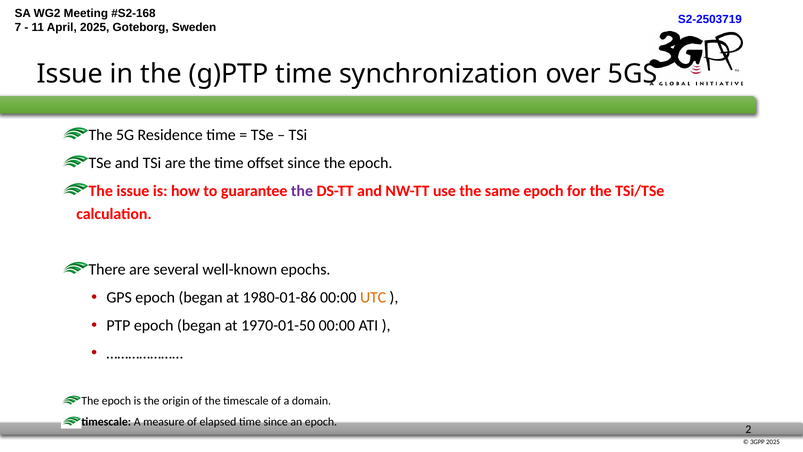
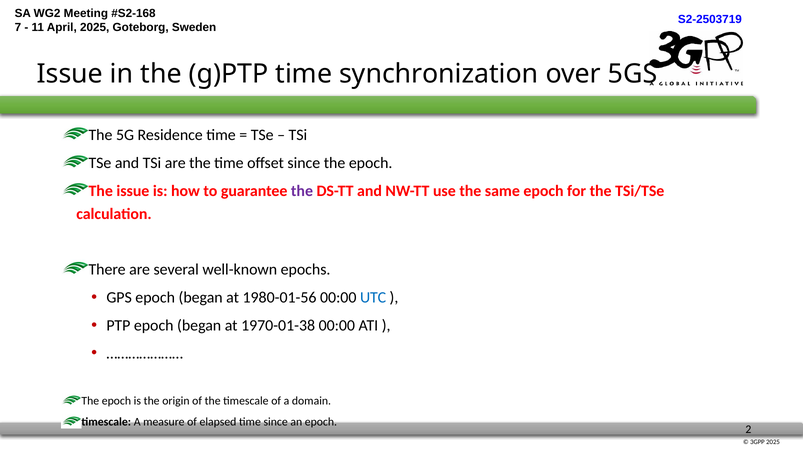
1980-01-86: 1980-01-86 -> 1980-01-56 (280, 297)
UTC colour: orange -> blue (373, 297)
1970-01-50: 1970-01-50 -> 1970-01-38 (278, 325)
